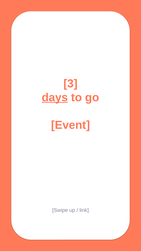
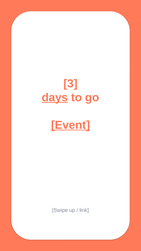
Event underline: none -> present (70, 125)
